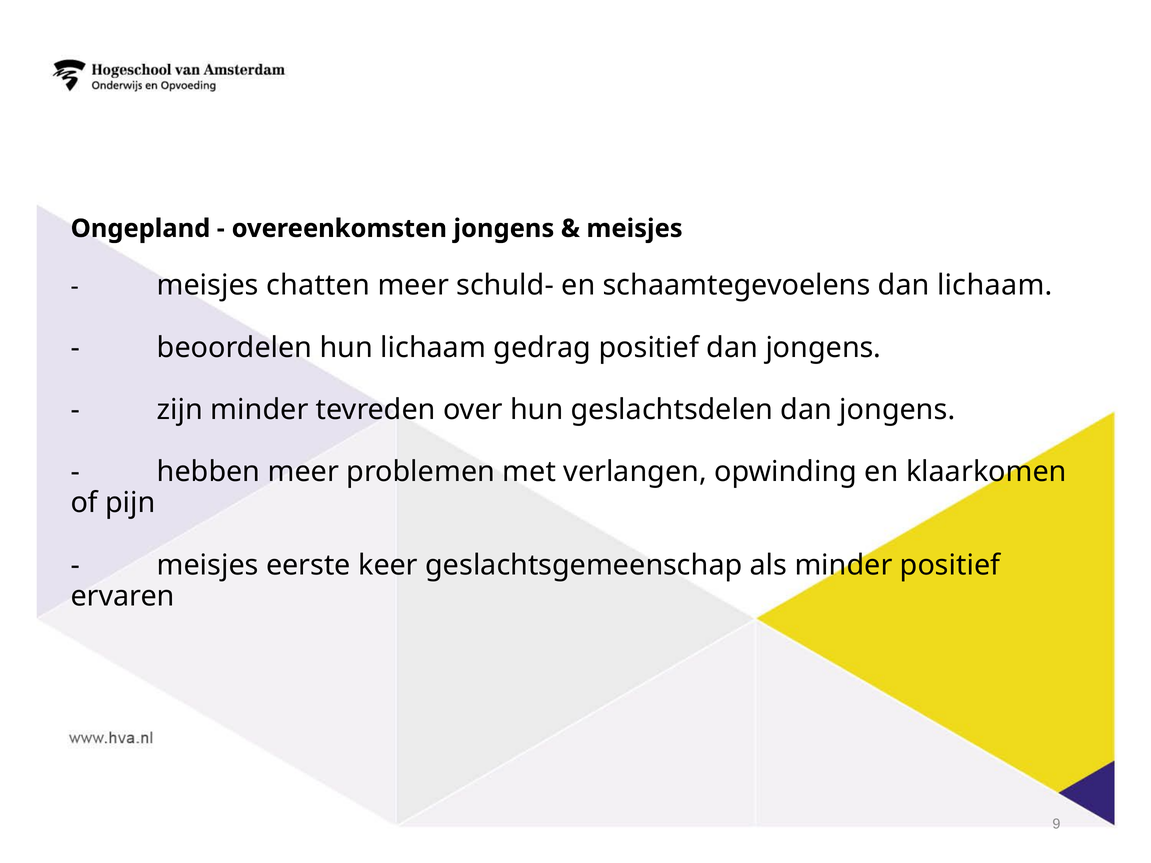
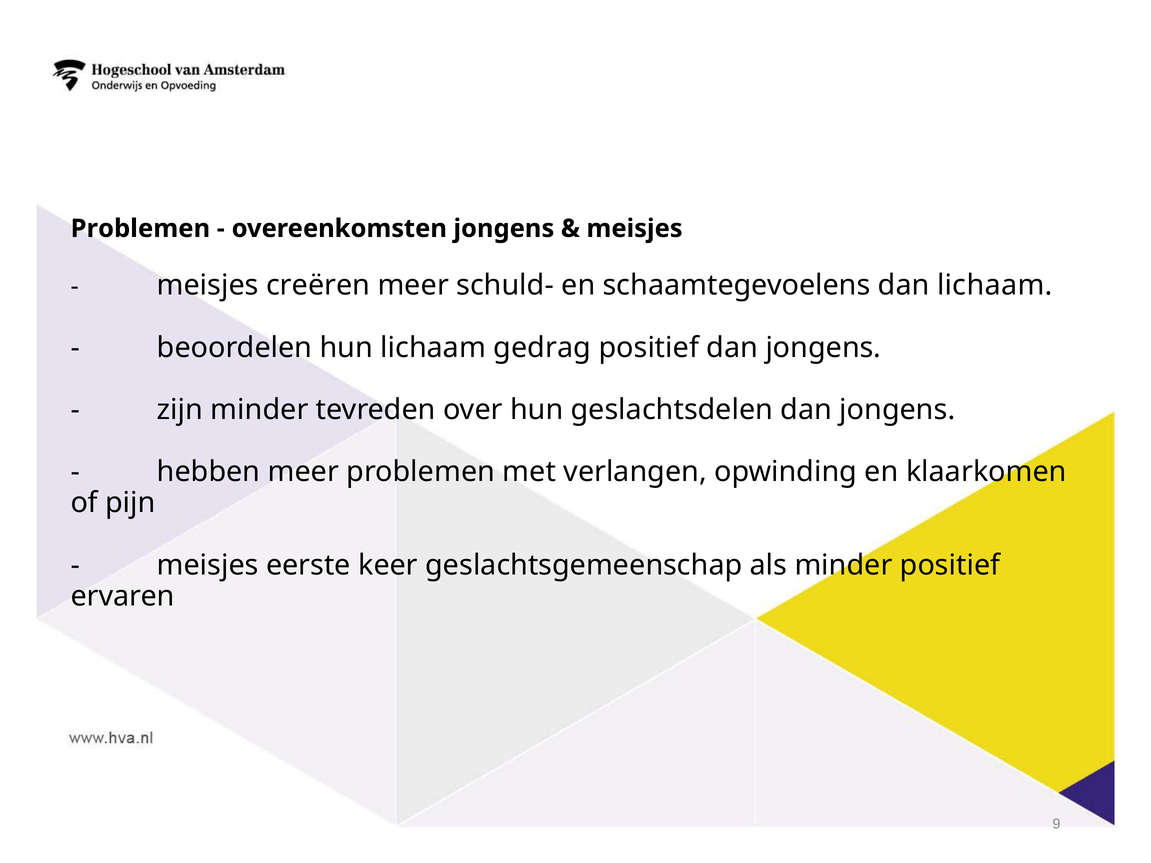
Ongepland: Ongepland -> Problemen (140, 229)
chatten: chatten -> creëren (318, 286)
